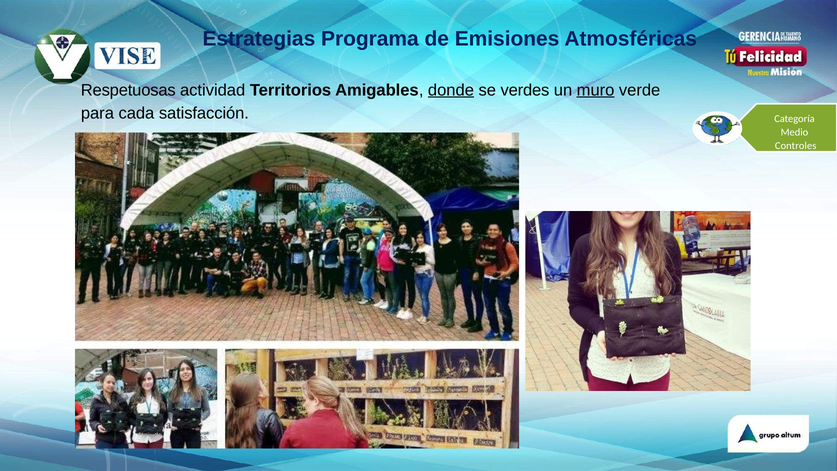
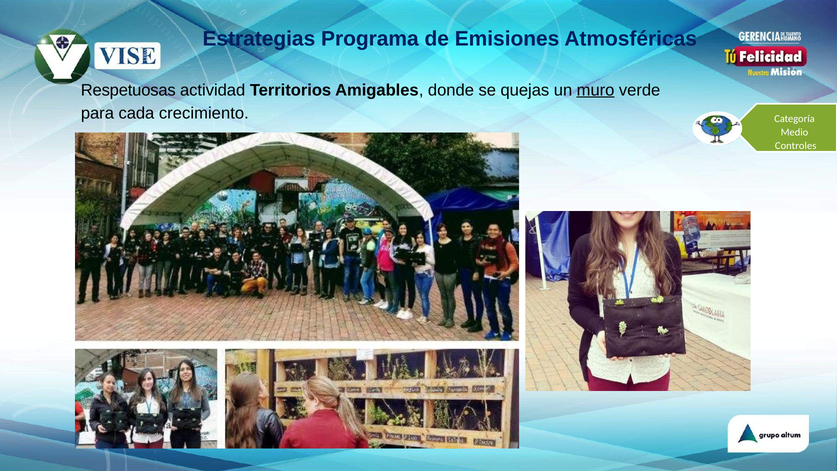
donde underline: present -> none (451, 90)
verdes: verdes -> quejas (525, 90)
satisfacción: satisfacción -> crecimiento (204, 113)
